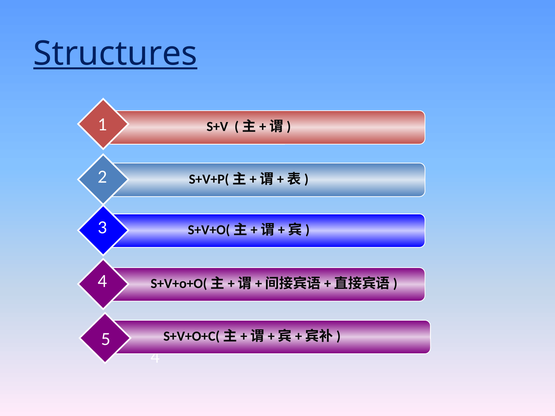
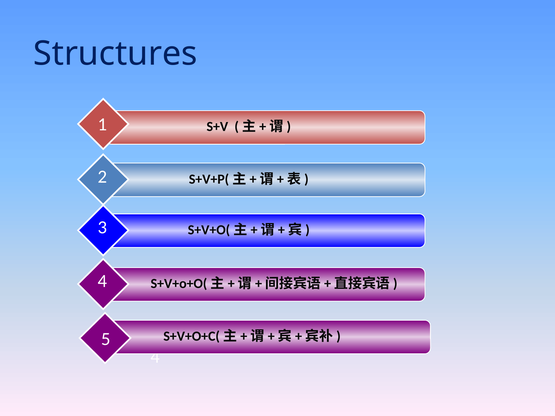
Structures underline: present -> none (115, 54)
